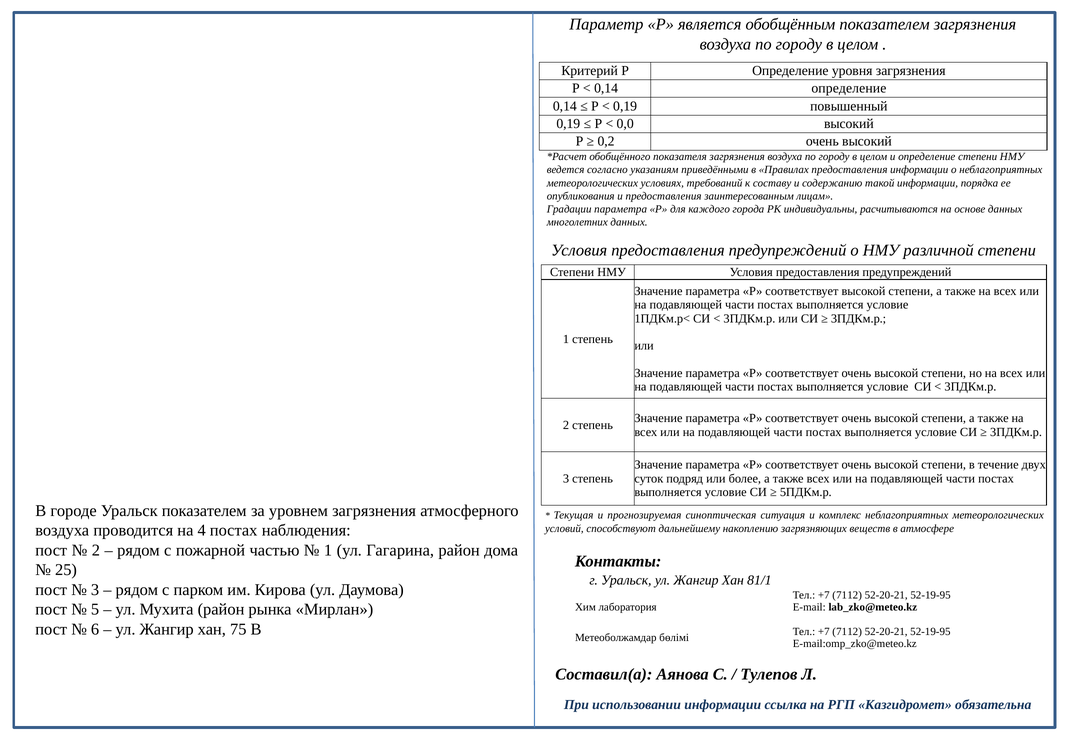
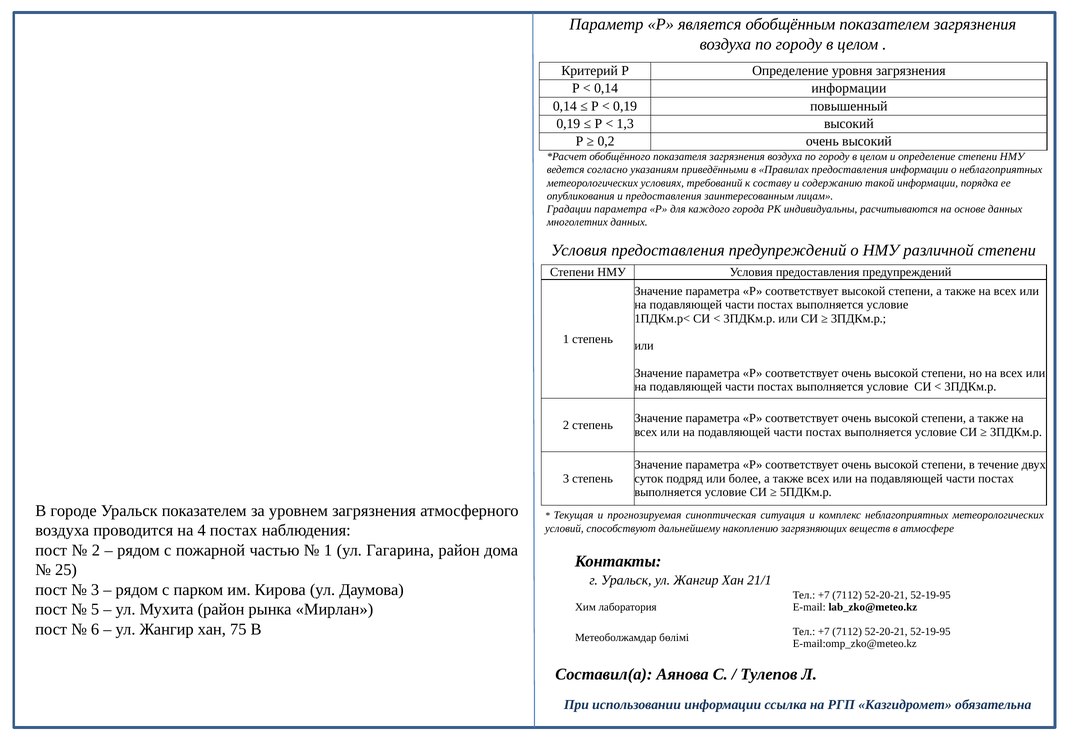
0,14 определение: определение -> информации (849, 88)
0,0: 0,0 -> 1,3 (625, 124)
81/1: 81/1 -> 21/1 (759, 580)
